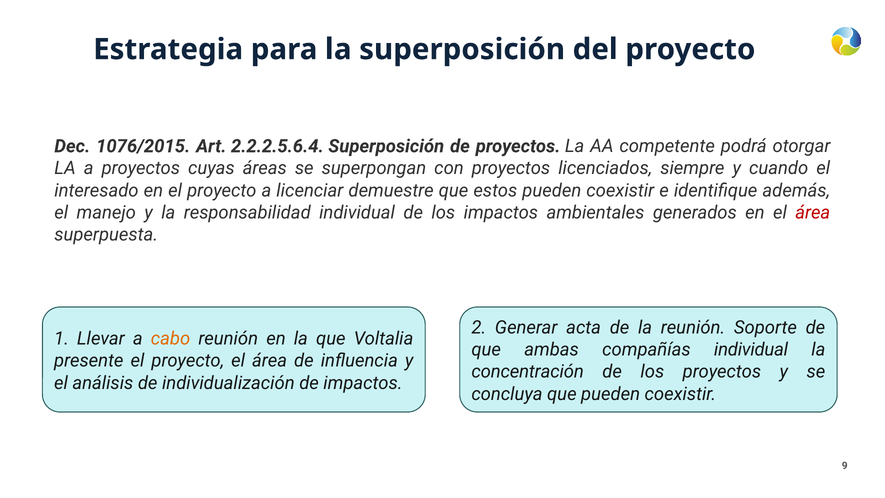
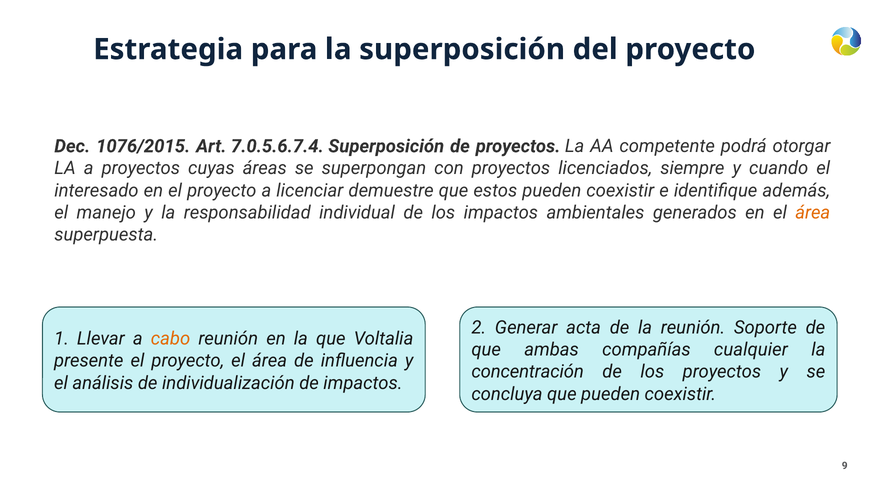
2.2.2.5.6.4: 2.2.2.5.6.4 -> 7.0.5.6.7.4 (277, 146)
área colour: red -> orange (813, 213)
compañías individual: individual -> cualquier (751, 350)
